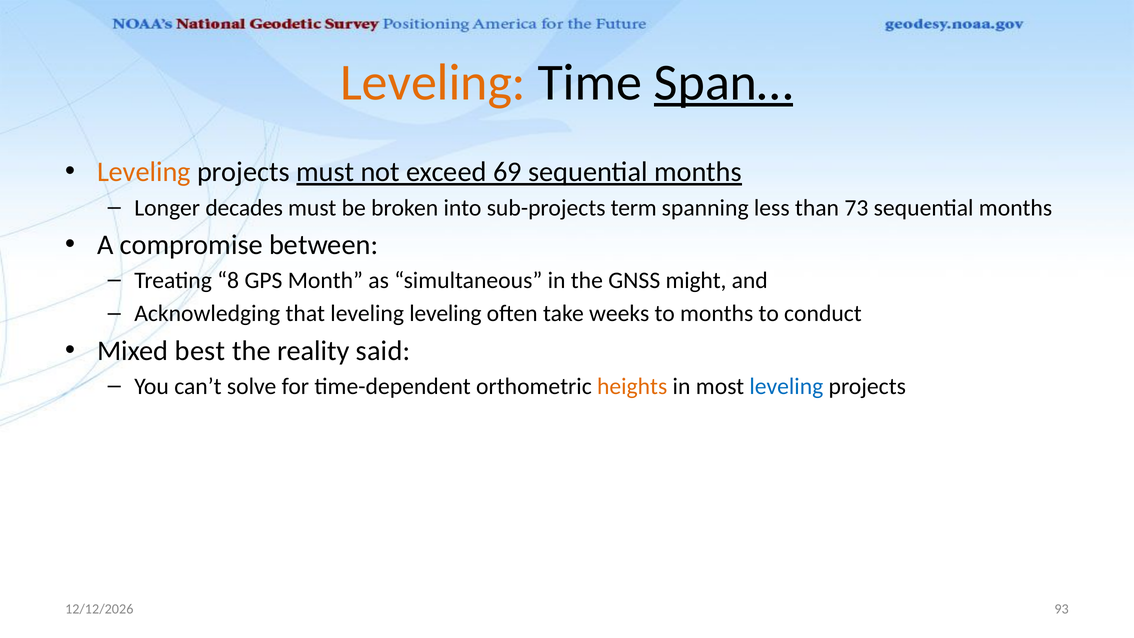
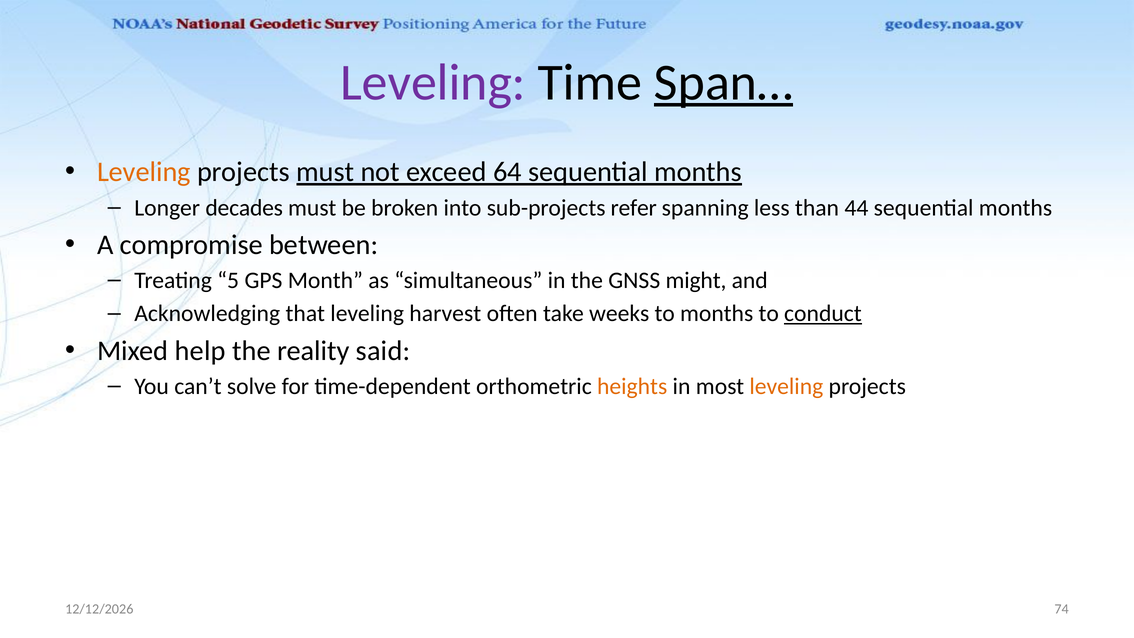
Leveling colour: orange -> purple (433, 82)
69: 69 -> 64 (507, 172)
term: term -> refer (634, 208)
73: 73 -> 44 (856, 208)
8: 8 -> 5 (228, 280)
leveling leveling: leveling -> harvest (445, 314)
conduct underline: none -> present (823, 314)
best: best -> help (200, 351)
leveling colour: blue -> orange (786, 386)
93: 93 -> 74 (1062, 609)
